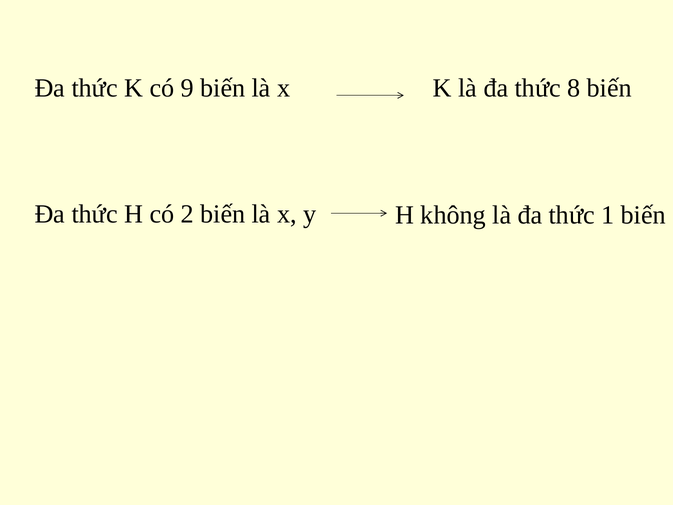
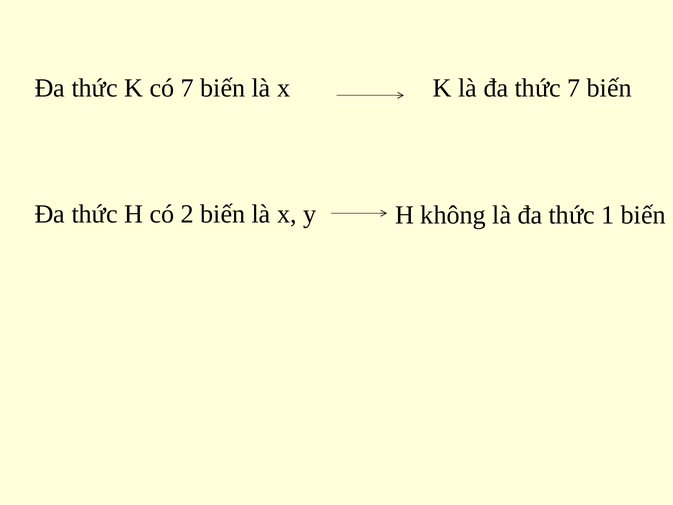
có 9: 9 -> 7 (187, 88)
thức 8: 8 -> 7 (574, 88)
